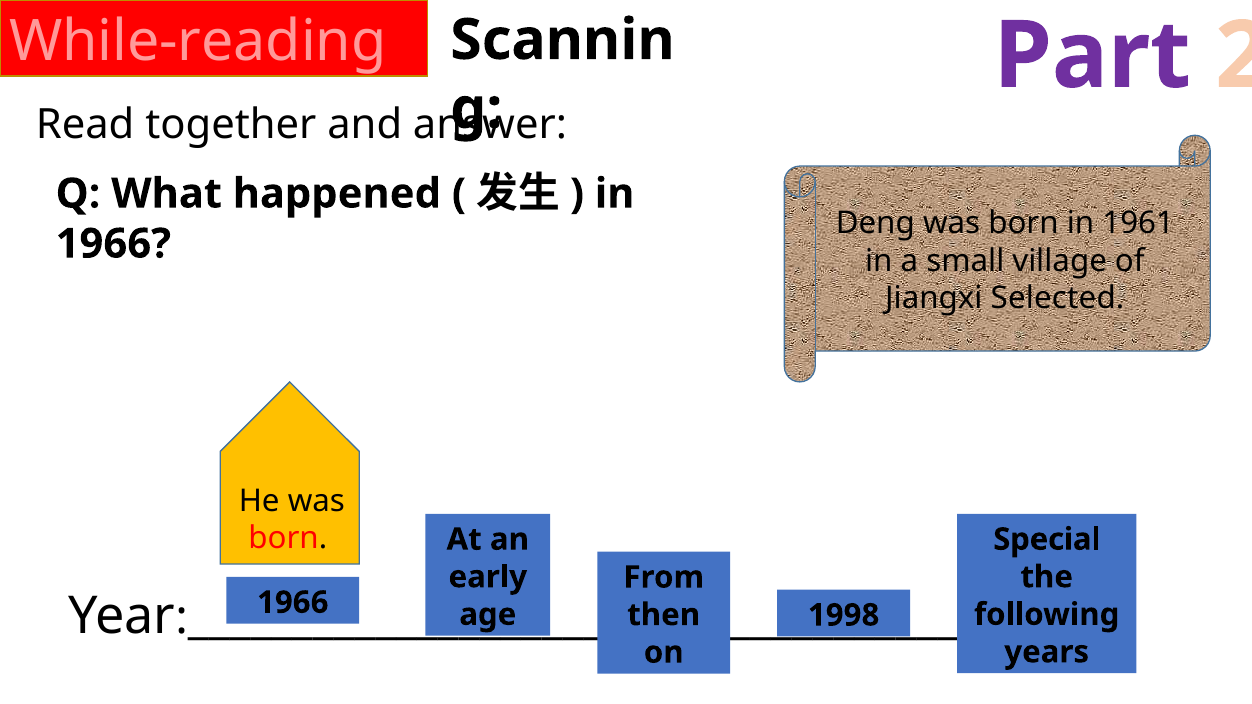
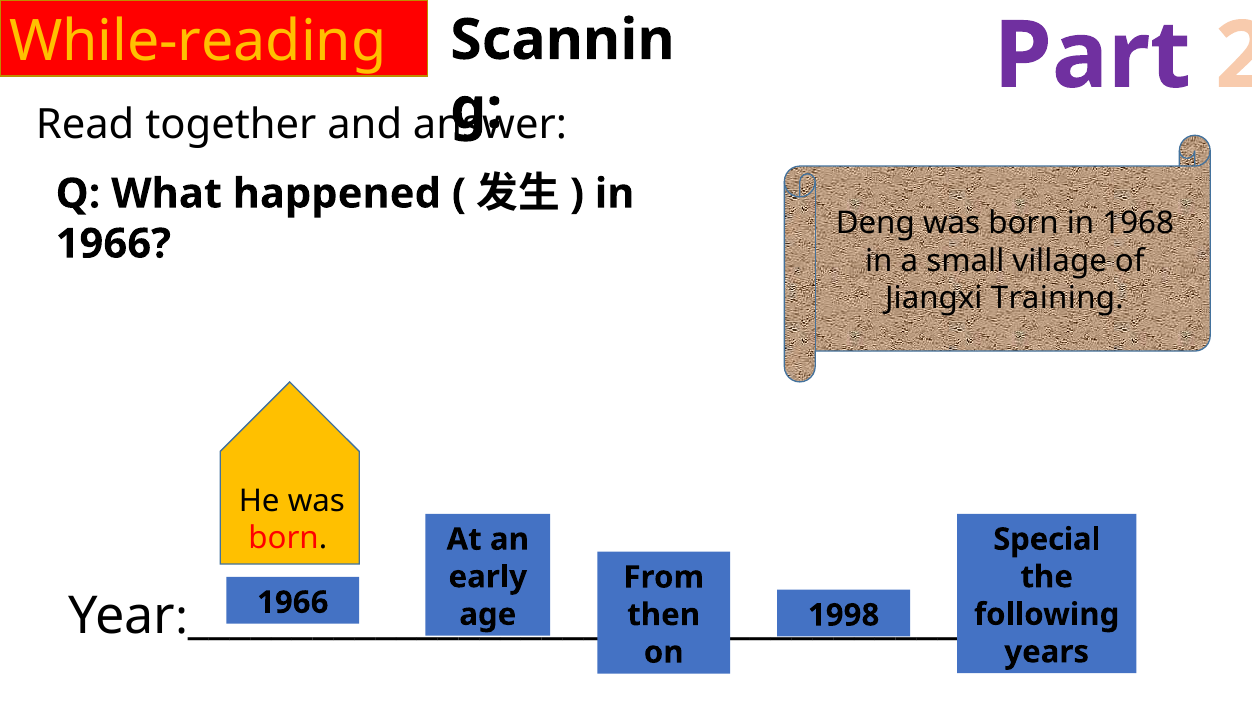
While-reading colour: pink -> yellow (198, 42)
1961: 1961 -> 1968 (1138, 223)
Selected: Selected -> Training (1057, 298)
